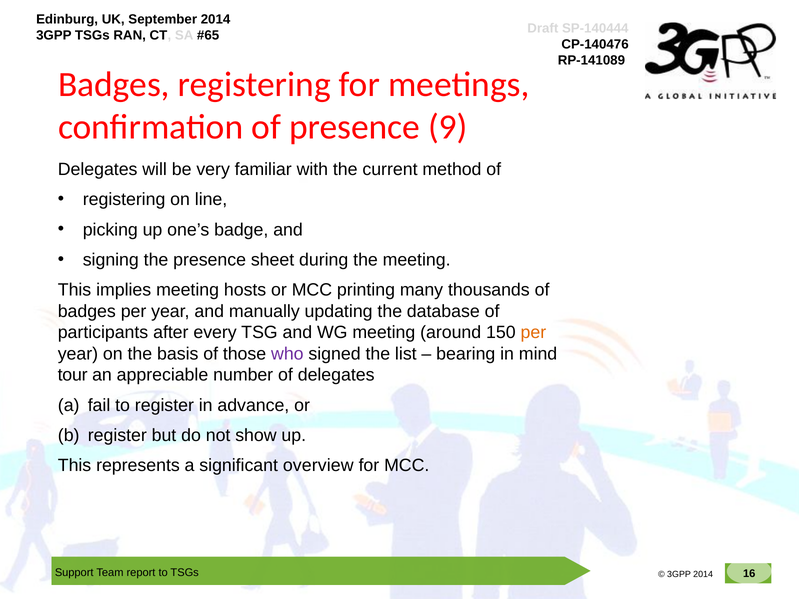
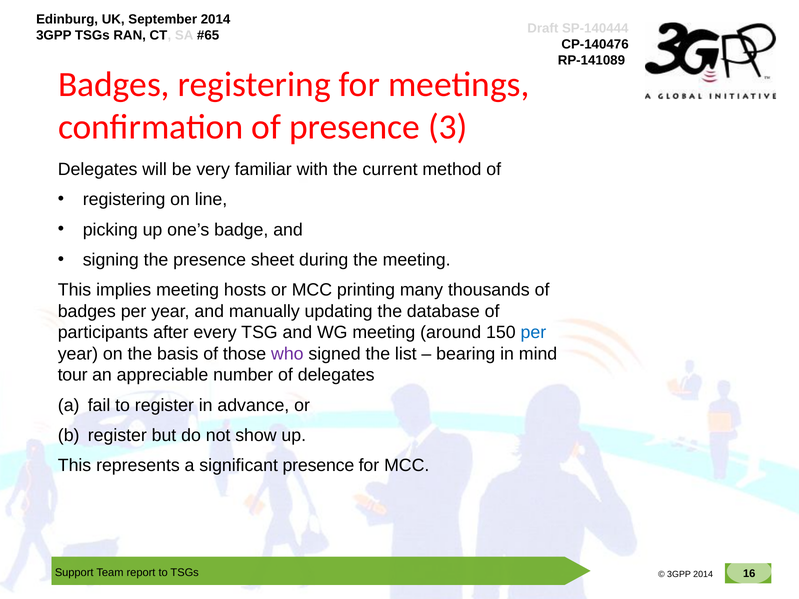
9: 9 -> 3 (448, 127)
per colour: orange -> blue (533, 333)
significant overview: overview -> presence (318, 466)
